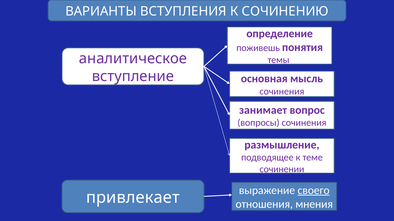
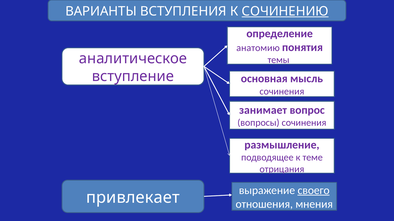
СОЧИНЕНИЮ underline: none -> present (285, 11)
поживешь: поживешь -> анатомию (258, 48)
сочинении: сочинении -> отрицания (282, 170)
